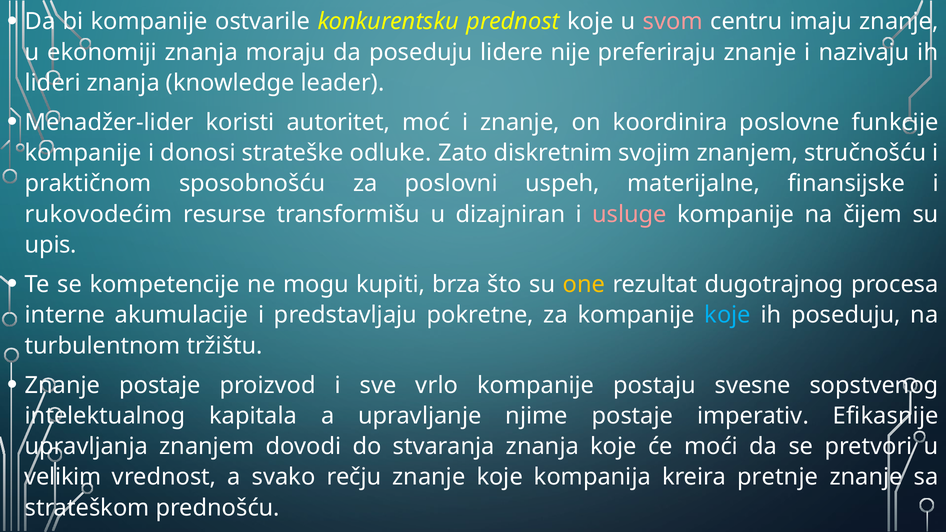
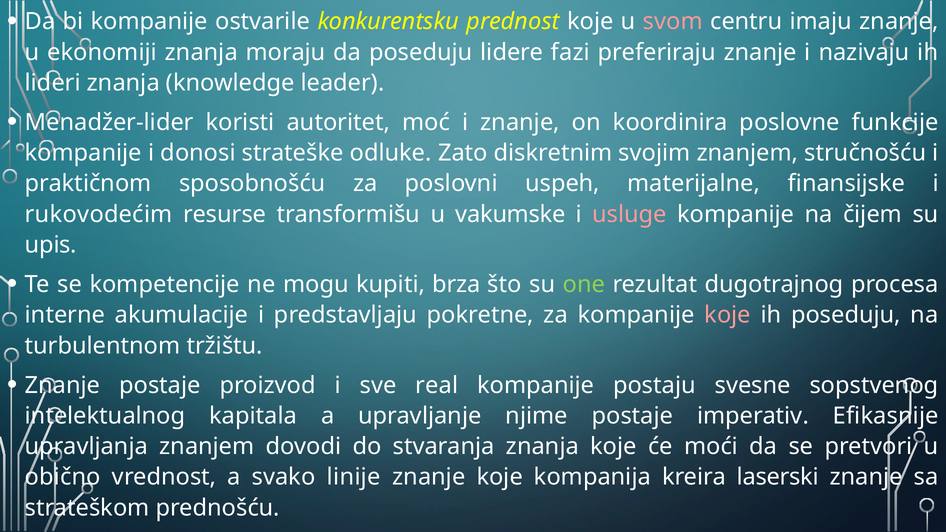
nije: nije -> fazi (570, 52)
dizajniran: dizajniran -> vakumske (511, 214)
one colour: yellow -> light green (584, 285)
koje colour: light blue -> pink (728, 315)
vrlo: vrlo -> real (437, 385)
velikim: velikim -> obično (63, 477)
rečju: rečju -> linije (354, 477)
pretnje: pretnje -> laserski (778, 477)
